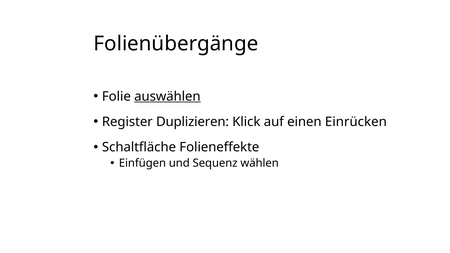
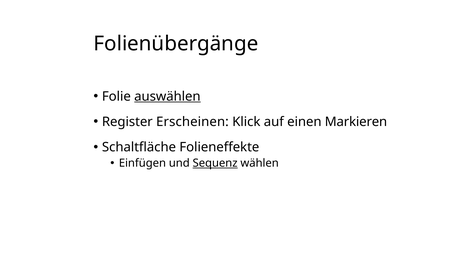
Duplizieren: Duplizieren -> Erscheinen (192, 122)
Einrücken: Einrücken -> Markieren (356, 122)
Sequenz underline: none -> present (215, 163)
